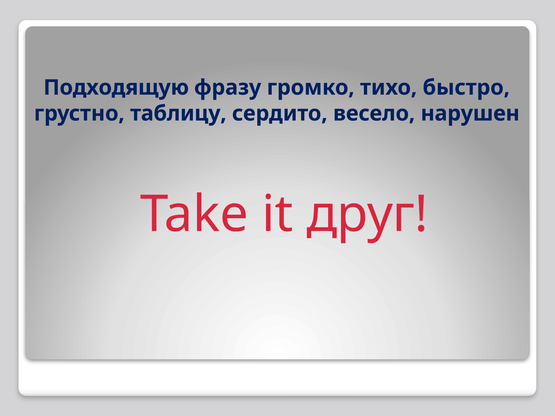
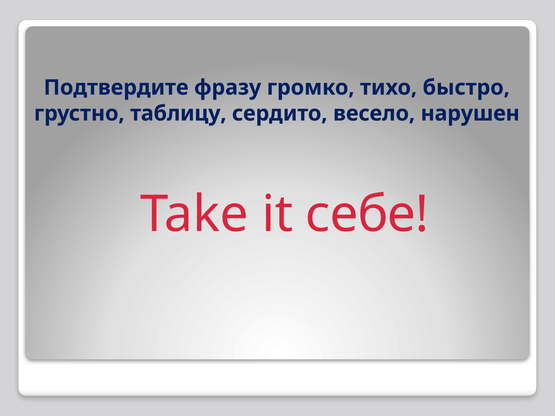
Подходящую: Подходящую -> Подтвердите (116, 88)
друг: друг -> себе (367, 215)
